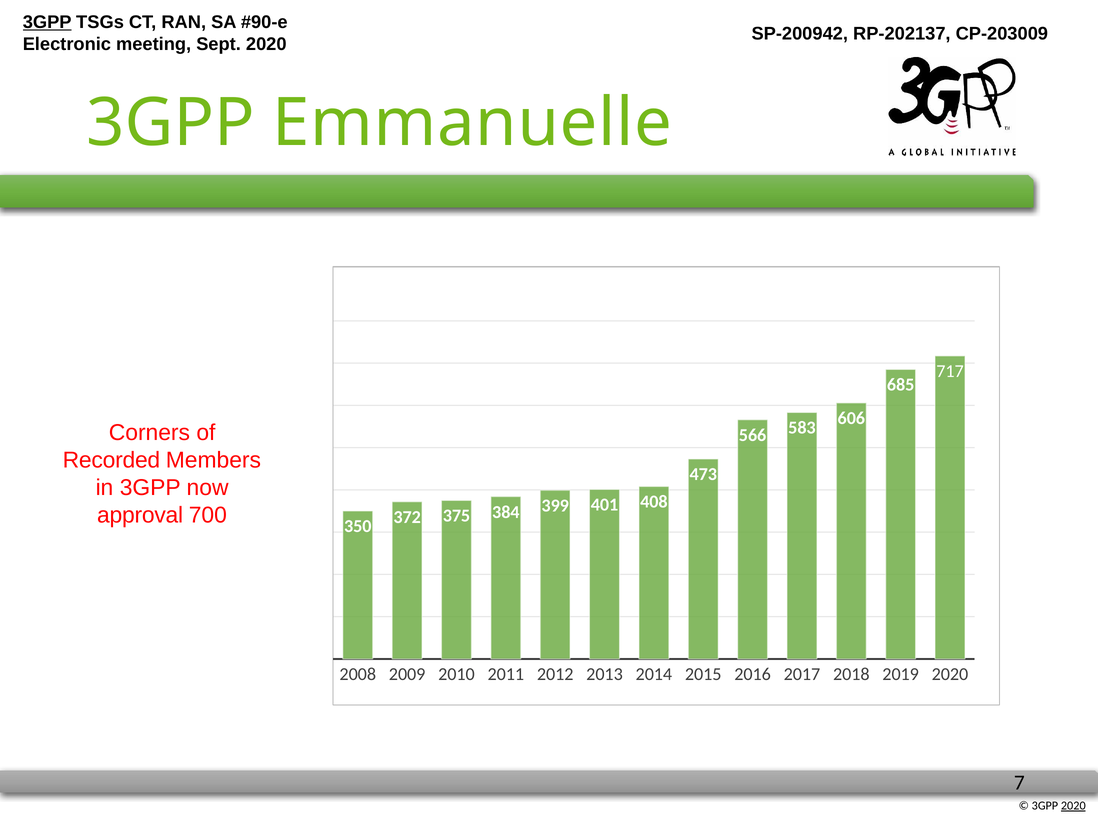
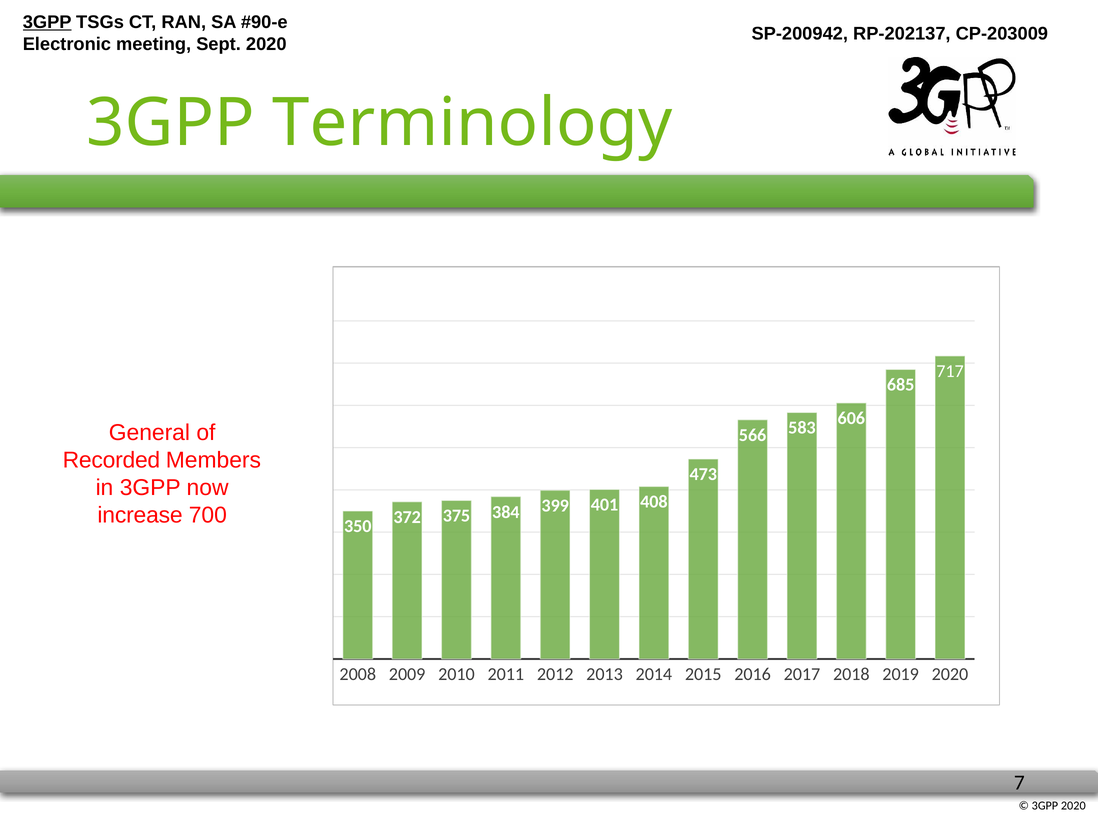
Emmanuelle: Emmanuelle -> Terminology (472, 123)
Corners: Corners -> General (149, 432)
approval: approval -> increase (140, 515)
2020 underline: present -> none (1073, 805)
